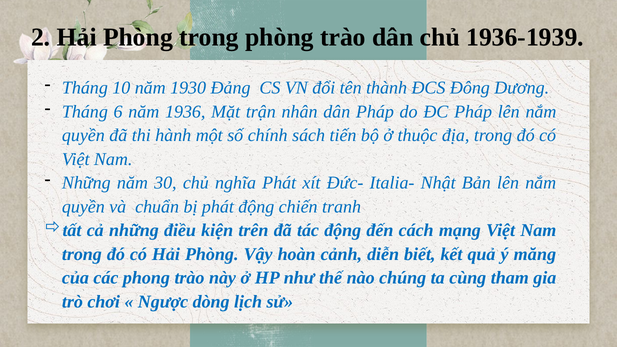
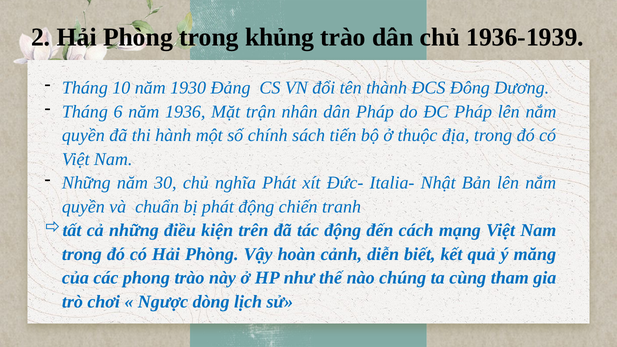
trong phòng: phòng -> khủng (280, 37)
